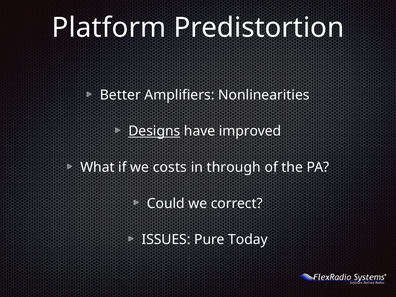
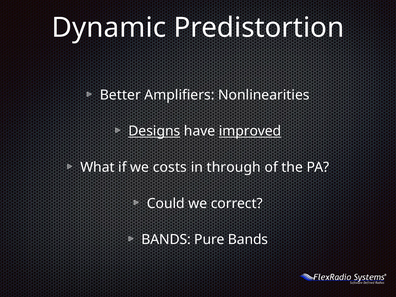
Platform: Platform -> Dynamic (109, 28)
improved underline: none -> present (250, 131)
ISSUES: ISSUES -> BANDS (166, 240)
Pure Today: Today -> Bands (248, 240)
